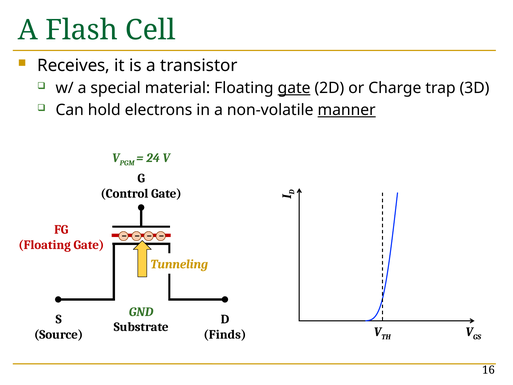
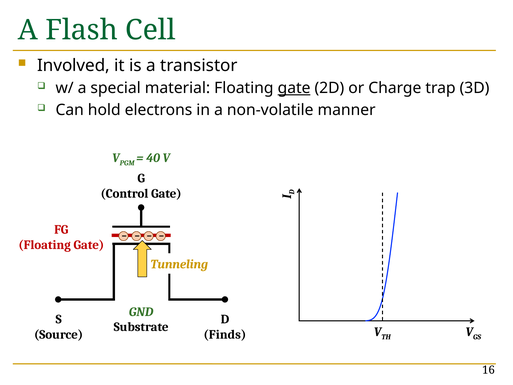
Receives: Receives -> Involved (74, 65)
manner underline: present -> none (347, 110)
24: 24 -> 40 (153, 158)
